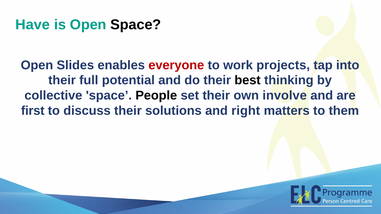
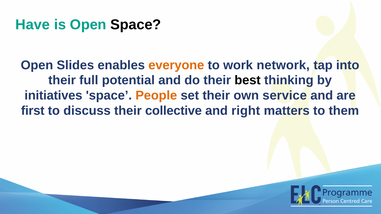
everyone colour: red -> orange (176, 65)
projects: projects -> network (283, 65)
collective: collective -> initiatives (53, 96)
People colour: black -> orange (156, 96)
involve: involve -> service (285, 96)
solutions: solutions -> collective (174, 111)
